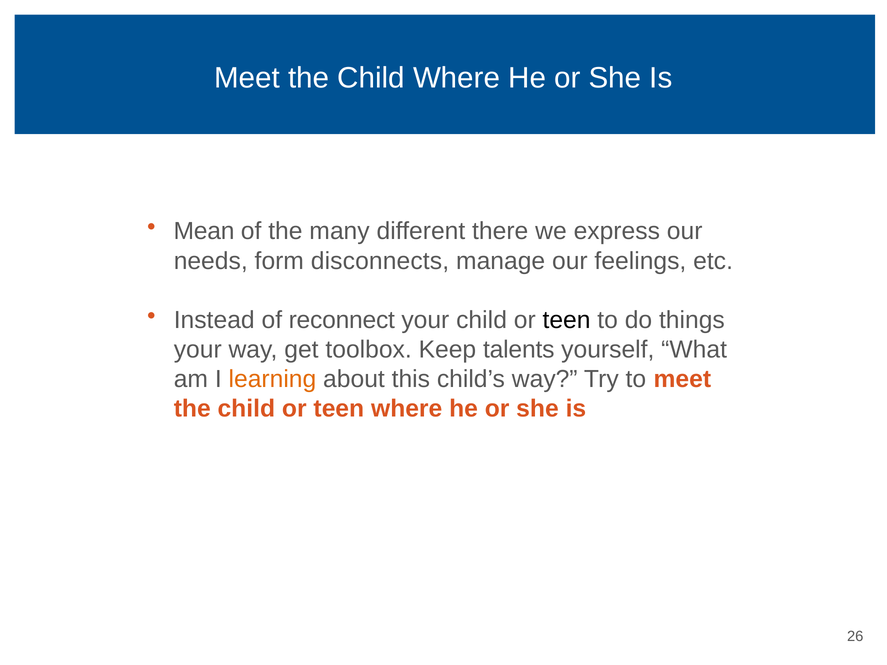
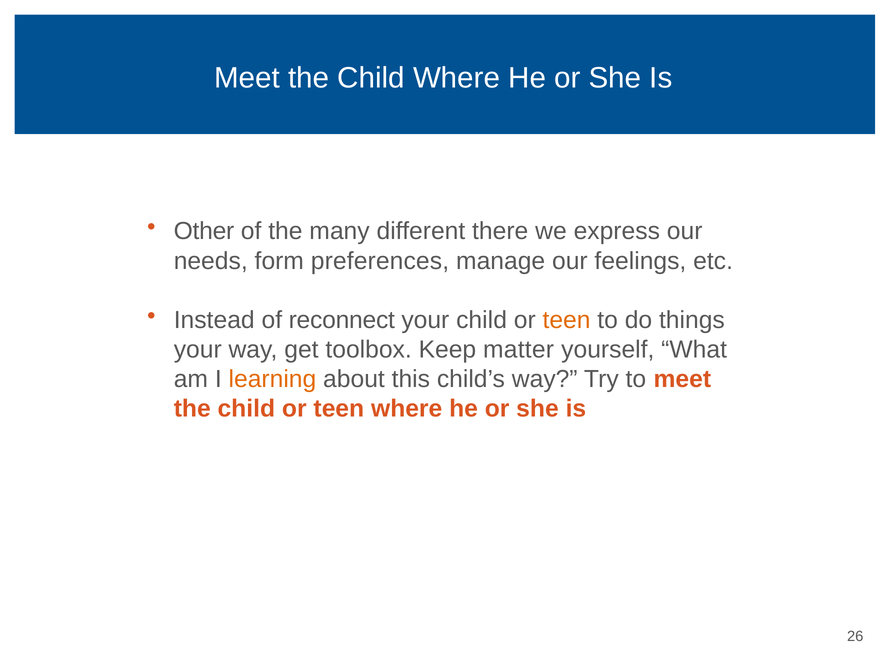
Mean: Mean -> Other (204, 231)
disconnects: disconnects -> preferences (380, 261)
teen colour: black -> orange (567, 320)
talents: talents -> matter (519, 350)
